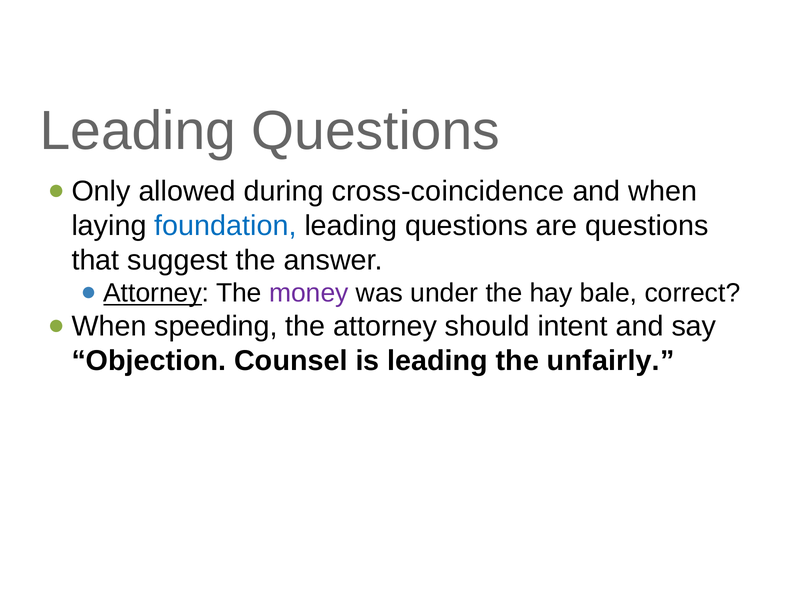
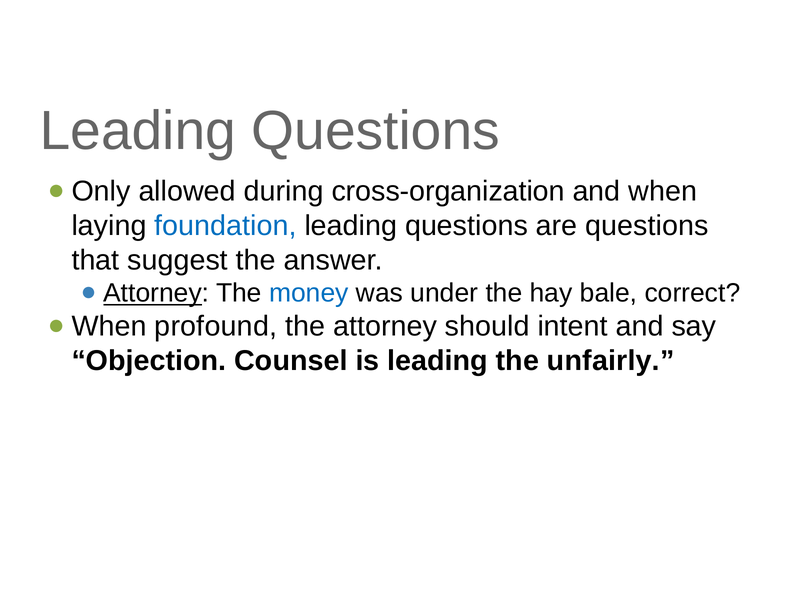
cross-coincidence: cross-coincidence -> cross-organization (448, 191)
money colour: purple -> blue (309, 293)
speeding: speeding -> profound (216, 327)
